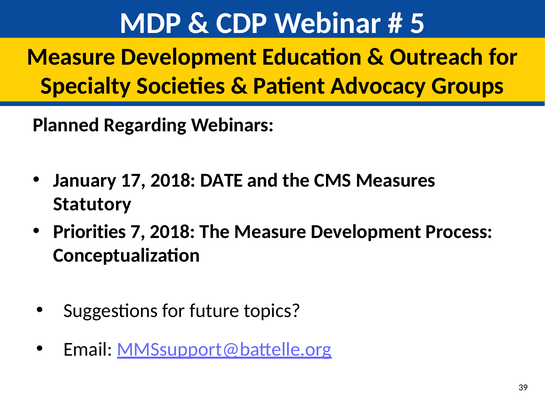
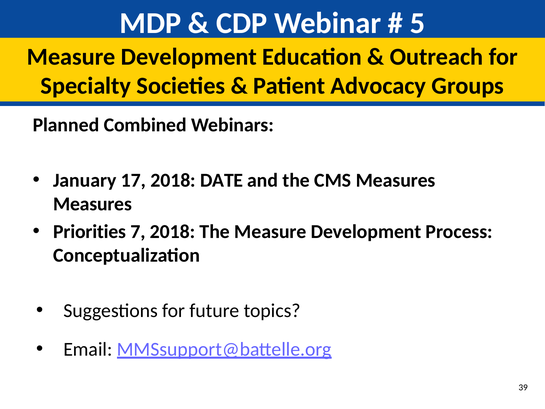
Regarding: Regarding -> Combined (145, 125)
Statutory: Statutory -> Measures (93, 204)
